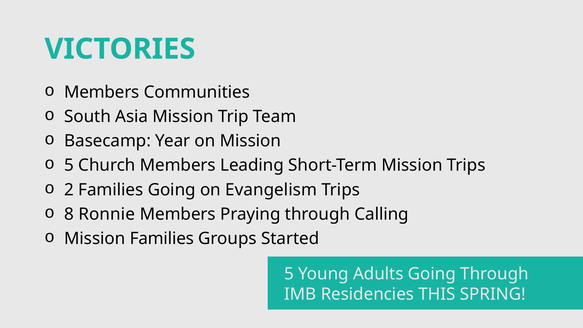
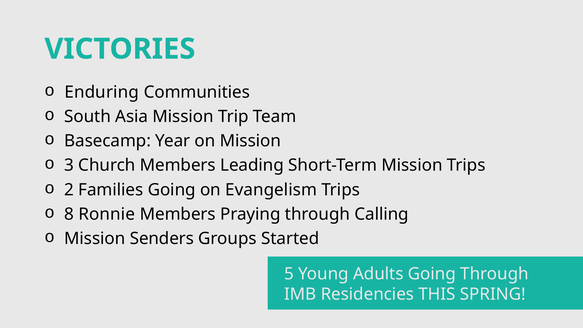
Members: Members -> Enduring (102, 92)
5: 5 -> 3 (69, 165)
Mission Families: Families -> Senders (162, 239)
